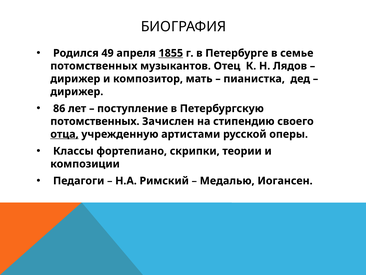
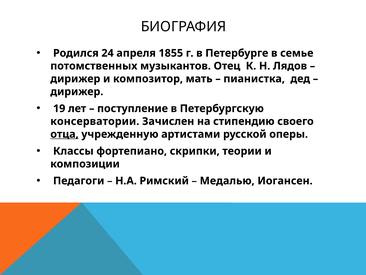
49: 49 -> 24 (108, 53)
1855 underline: present -> none (171, 53)
86: 86 -> 19 (59, 108)
потомственных: потомственных -> консерватории (95, 121)
